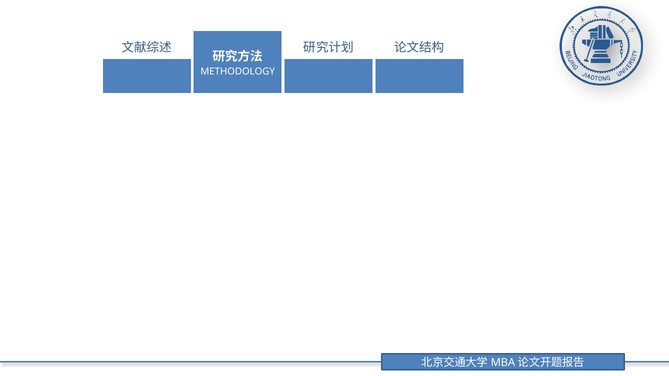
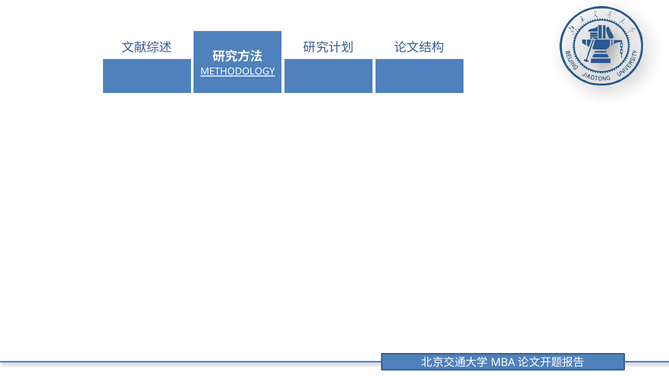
METHODOLOGY underline: none -> present (238, 72)
